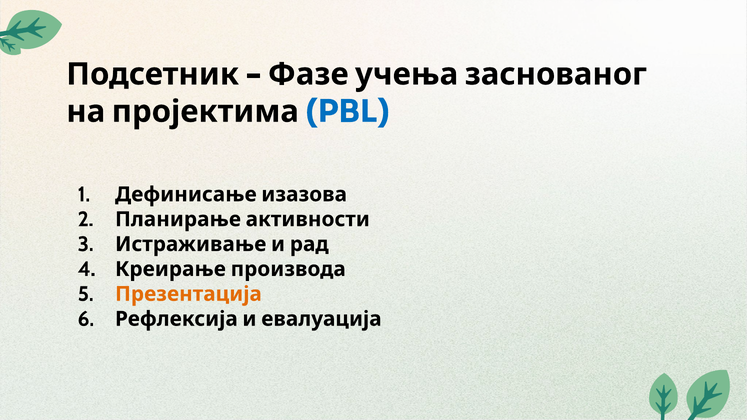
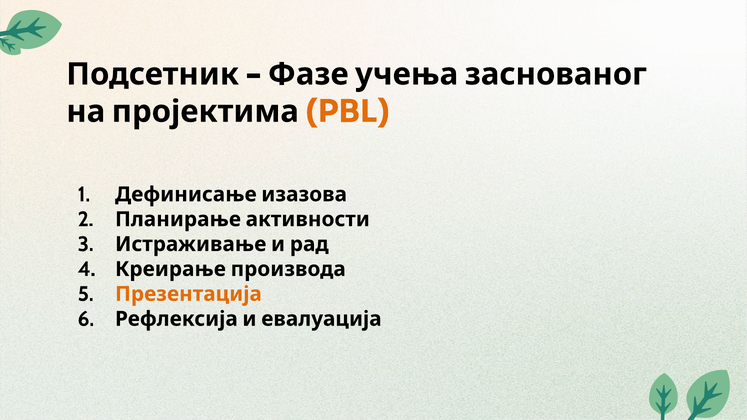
PBL colour: blue -> orange (348, 112)
